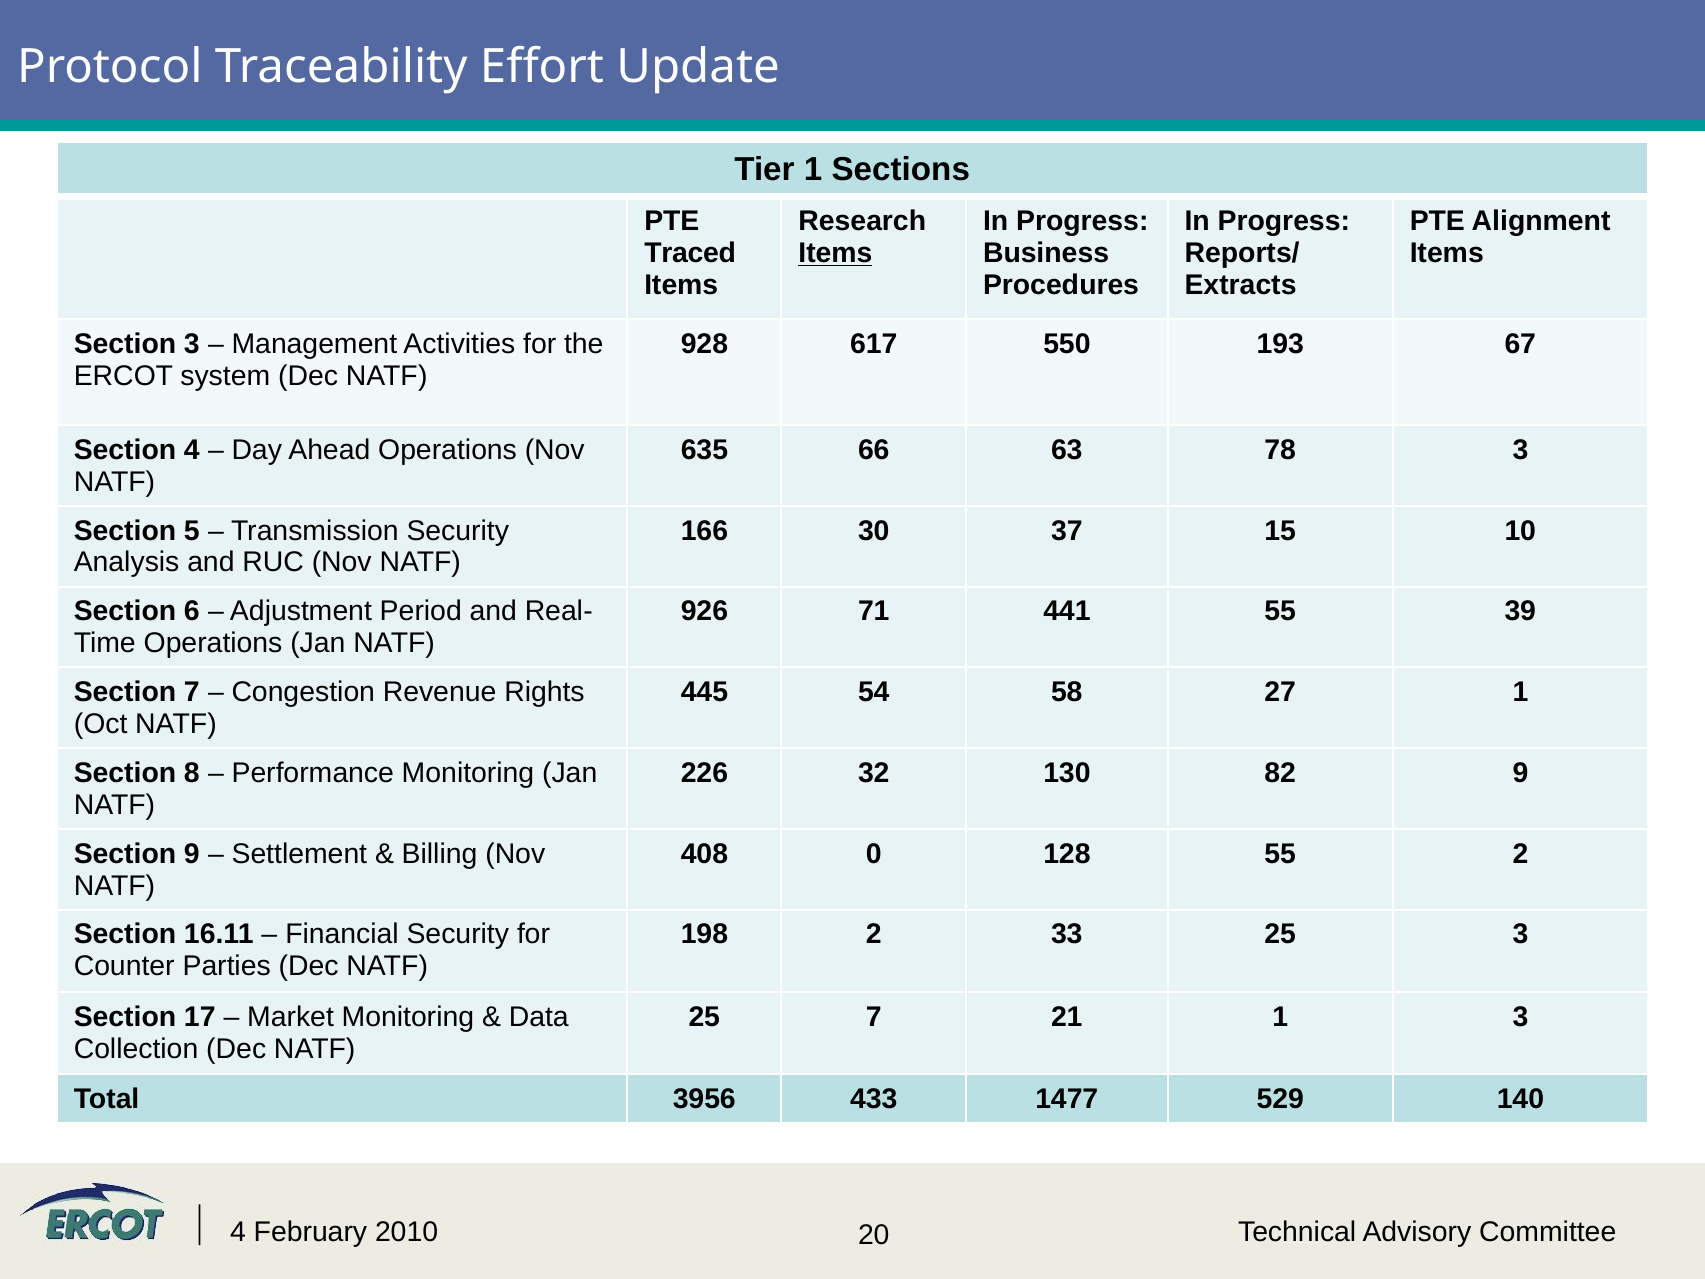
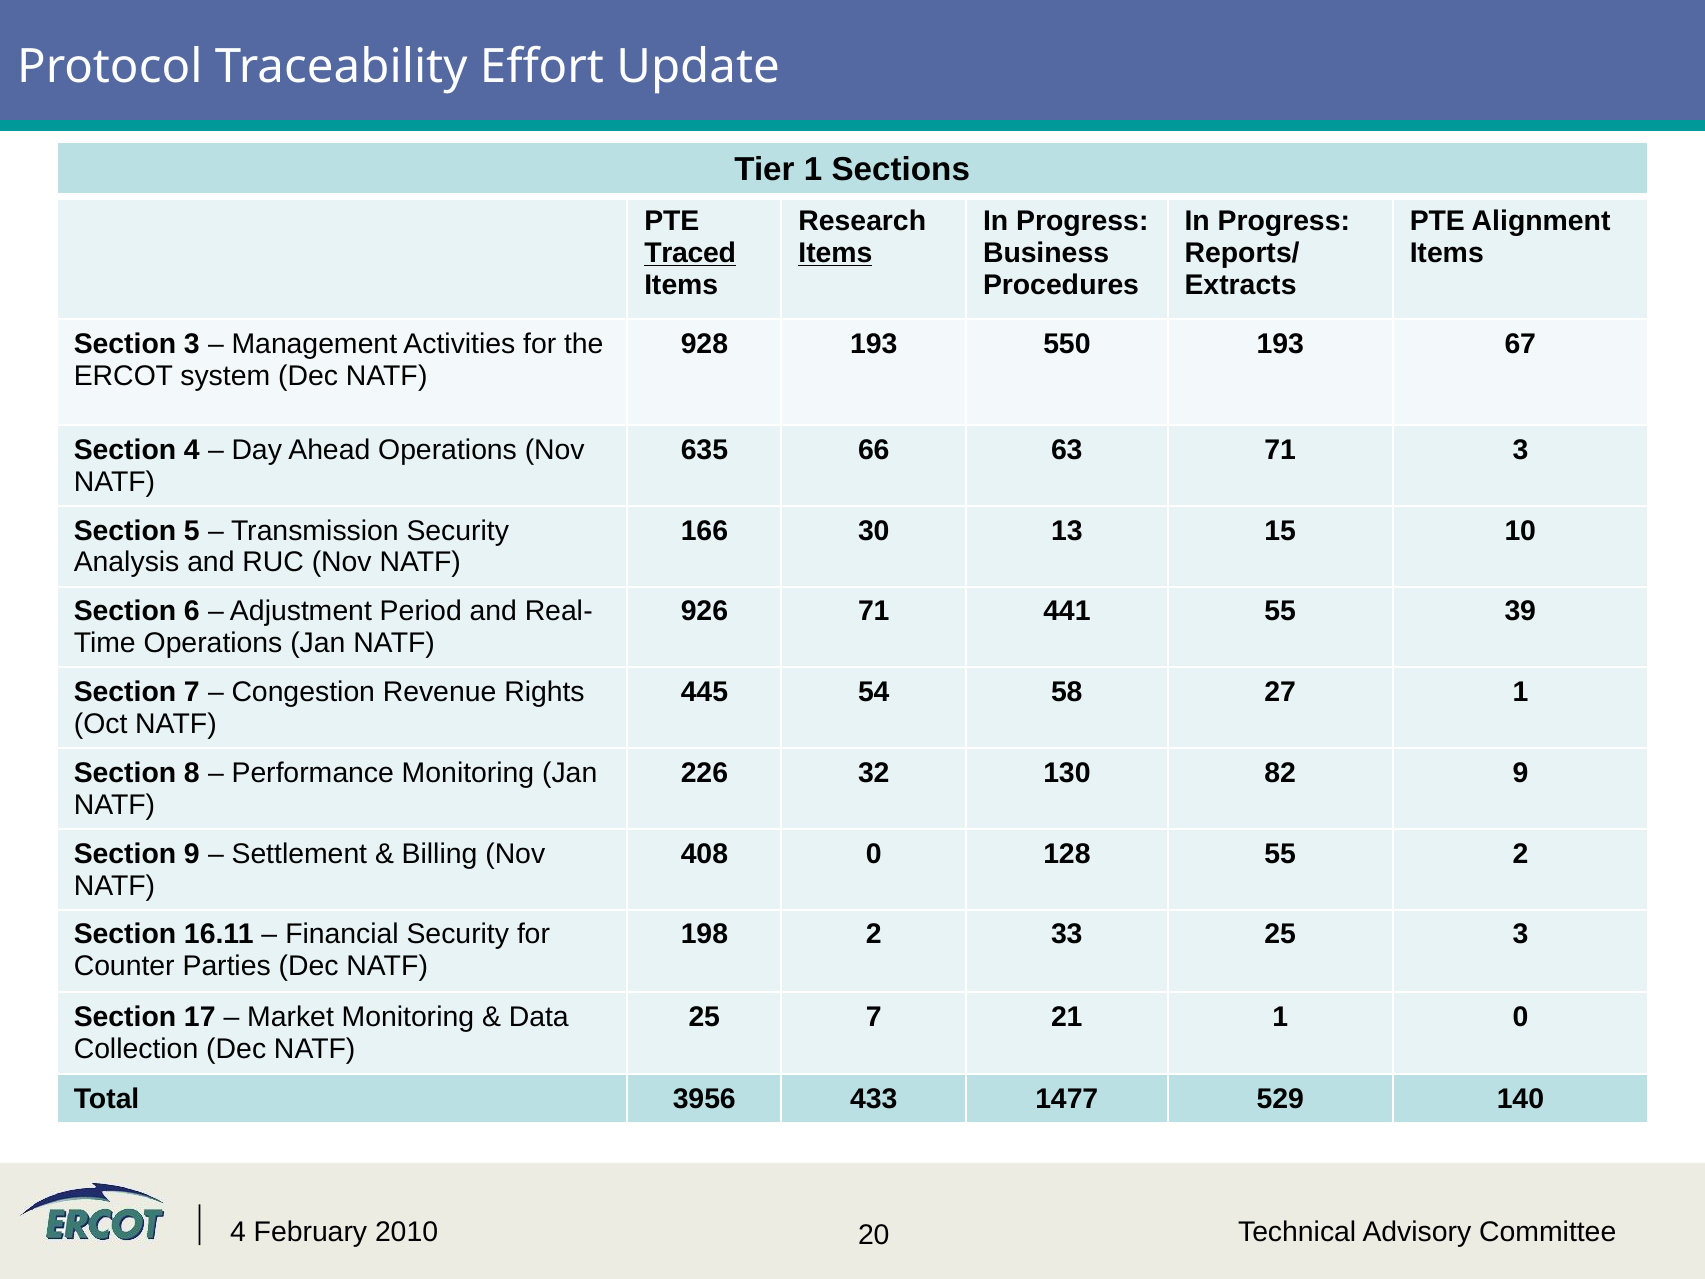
Traced underline: none -> present (690, 253)
928 617: 617 -> 193 (874, 344)
63 78: 78 -> 71 (1280, 450)
37: 37 -> 13 (1067, 531)
1 3: 3 -> 0 (1521, 1017)
